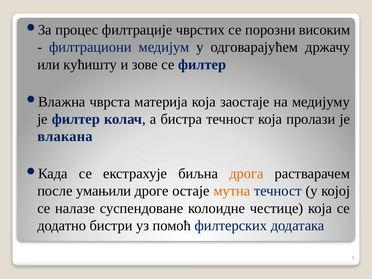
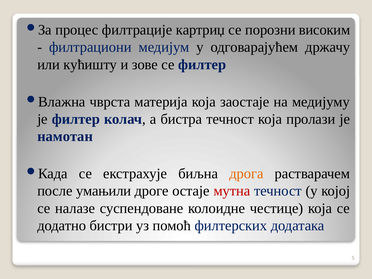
чврстих: чврстих -> картриџ (200, 30)
влакана: влакана -> намотан (65, 136)
мутна colour: orange -> red (232, 191)
